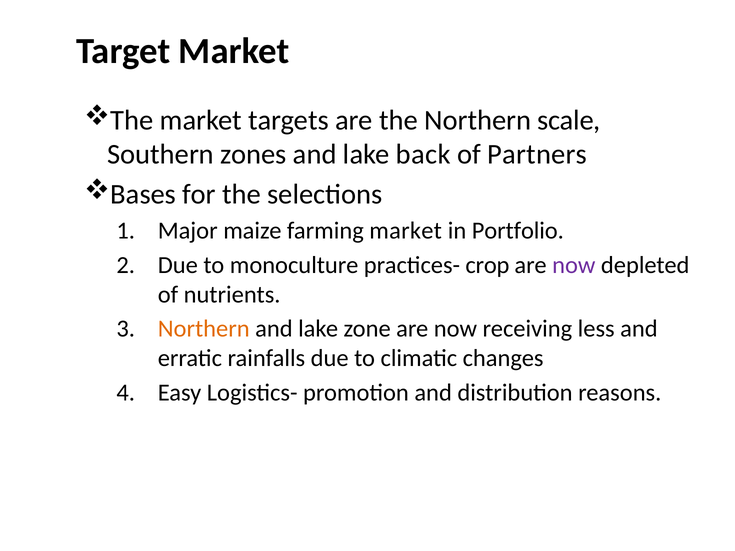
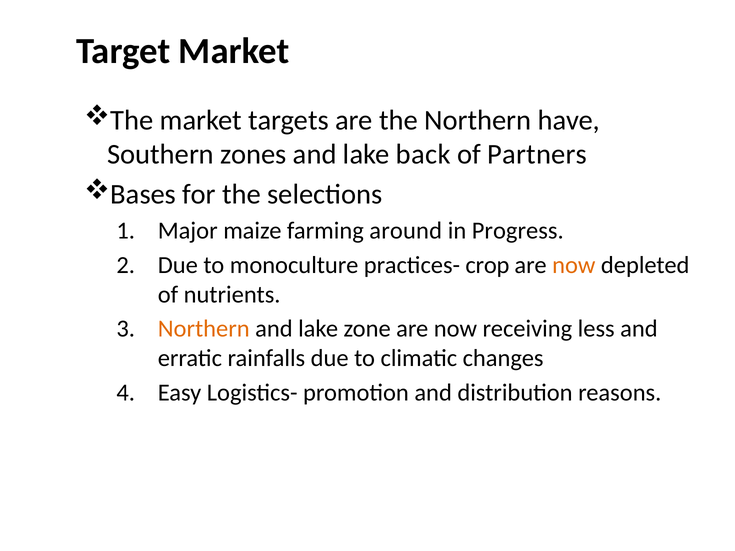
scale: scale -> have (569, 120)
farming market: market -> around (406, 231)
Portfolio: Portfolio -> Progress (518, 231)
now colour: purple -> orange (574, 265)
